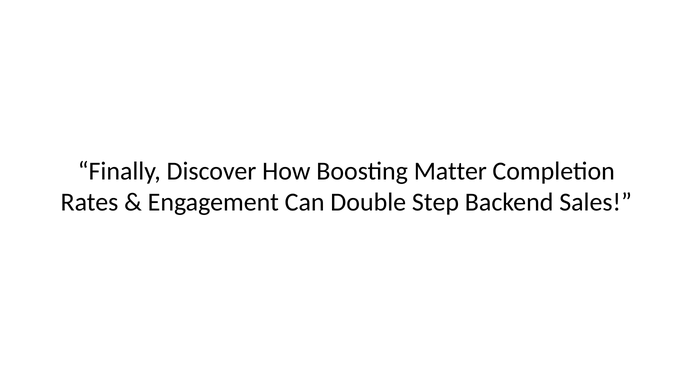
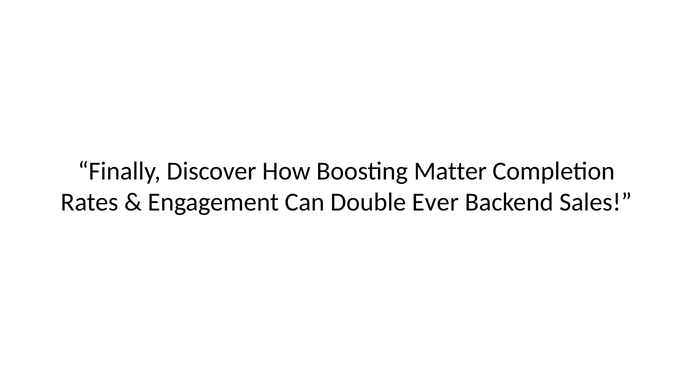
Step: Step -> Ever (435, 202)
